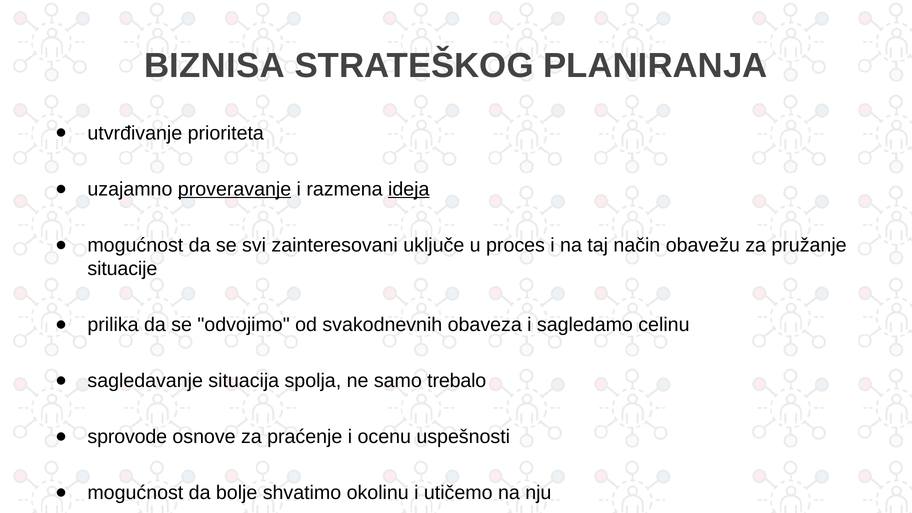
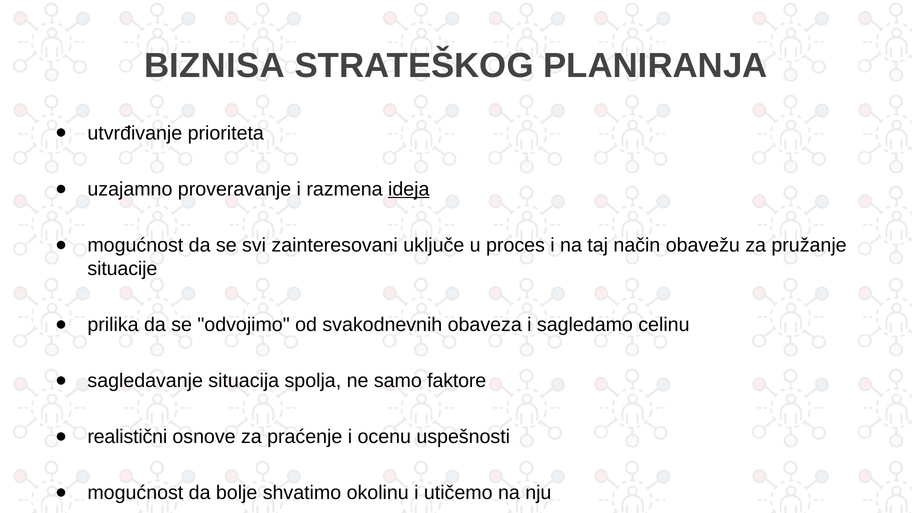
proveravanje underline: present -> none (235, 189)
trebalo: trebalo -> faktore (457, 381)
sprovode: sprovode -> realistični (127, 437)
